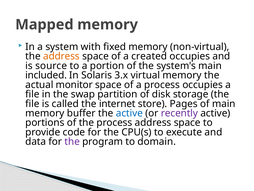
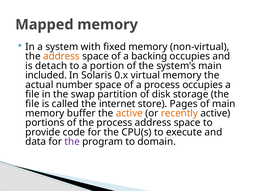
created: created -> backing (149, 56)
source: source -> detach (51, 66)
3.x: 3.x -> 0.x (121, 75)
monitor: monitor -> number (74, 85)
active colour: blue -> orange (129, 113)
recently colour: purple -> orange (179, 113)
